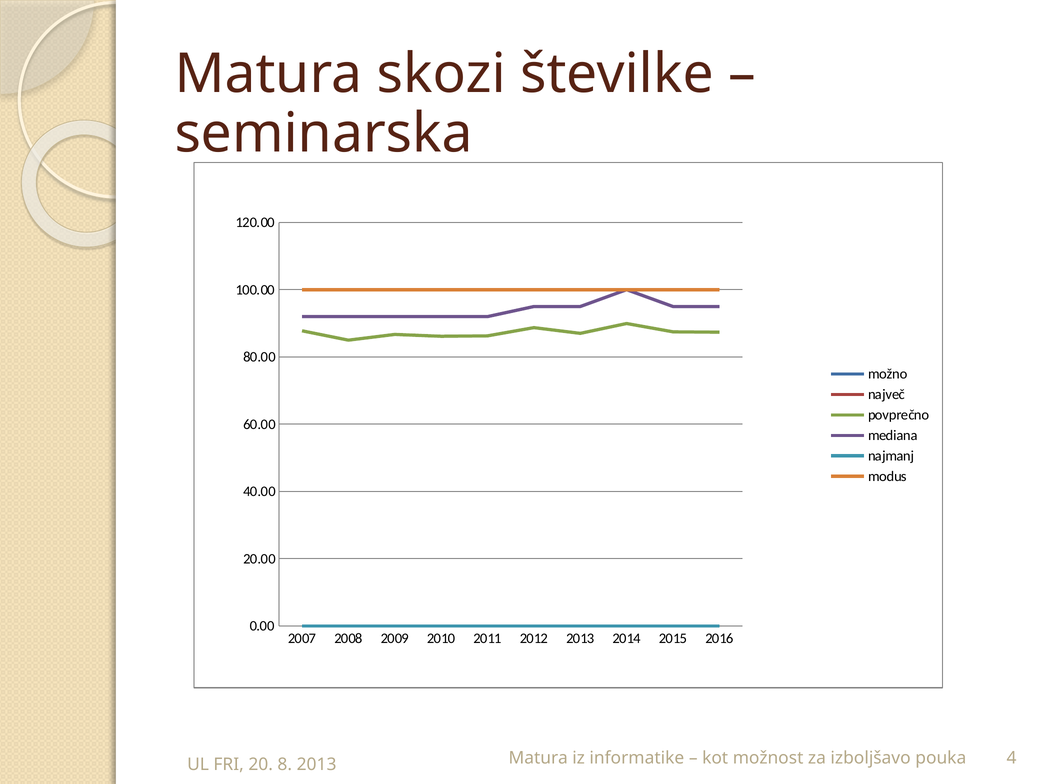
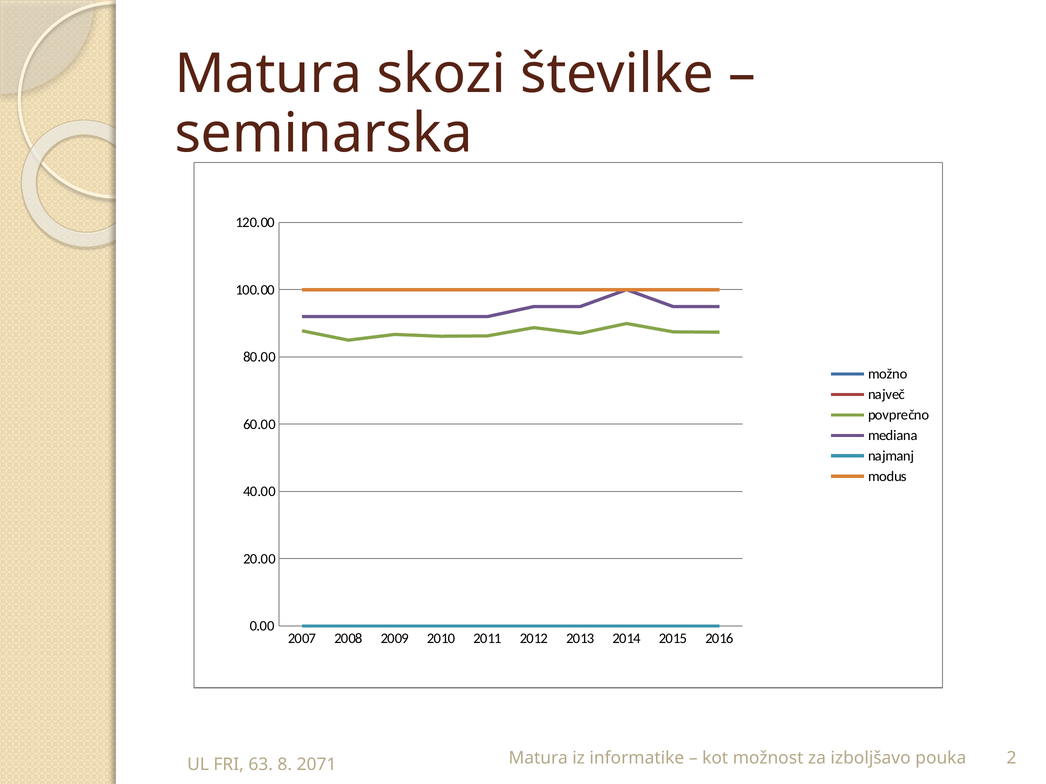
4: 4 -> 2 (1011, 759)
20: 20 -> 63 (261, 765)
8 2013: 2013 -> 2071 (317, 765)
